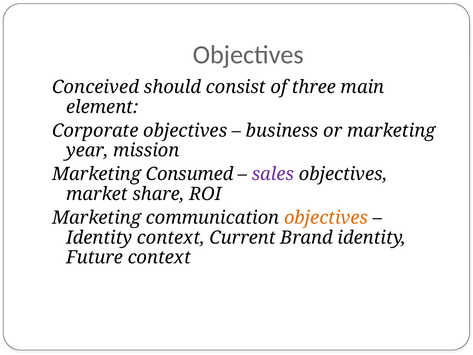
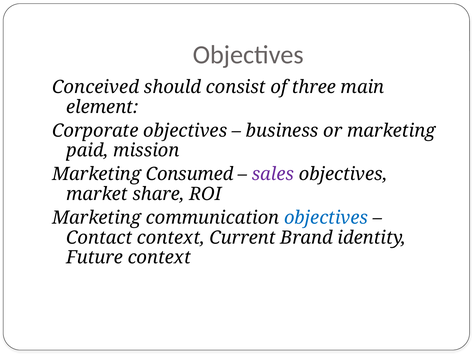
year: year -> paid (87, 150)
objectives colour: orange -> blue (326, 218)
Identity: Identity -> Contact (99, 238)
